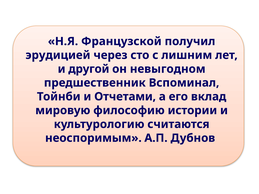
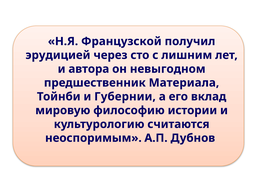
другой: другой -> автора (89, 69)
Вспоминал: Вспоминал -> Материала (184, 83)
Отчетами: Отчетами -> Губернии (125, 97)
